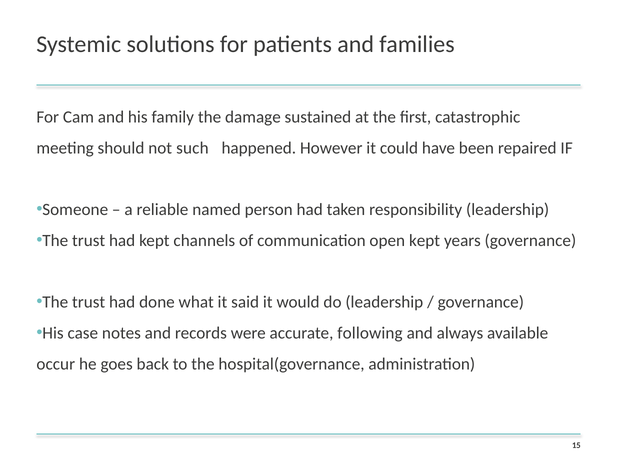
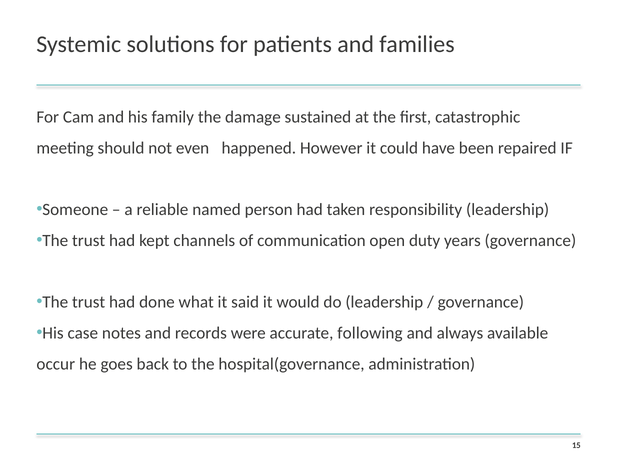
such: such -> even (193, 148)
open kept: kept -> duty (425, 240)
